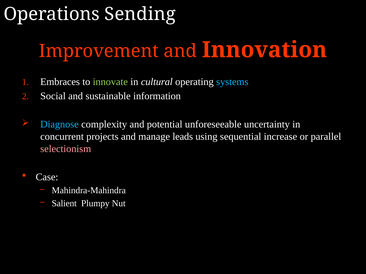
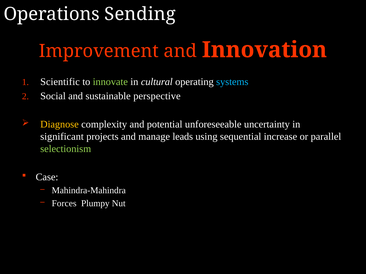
Embraces: Embraces -> Scientific (60, 82)
information: information -> perspective (157, 96)
Diagnose colour: light blue -> yellow (59, 125)
concurrent: concurrent -> significant (62, 137)
selectionism colour: pink -> light green (66, 149)
Salient: Salient -> Forces (64, 204)
